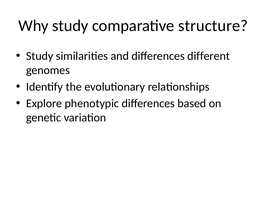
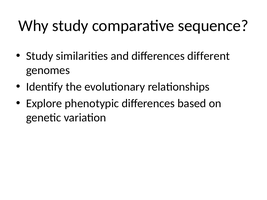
structure: structure -> sequence (213, 26)
